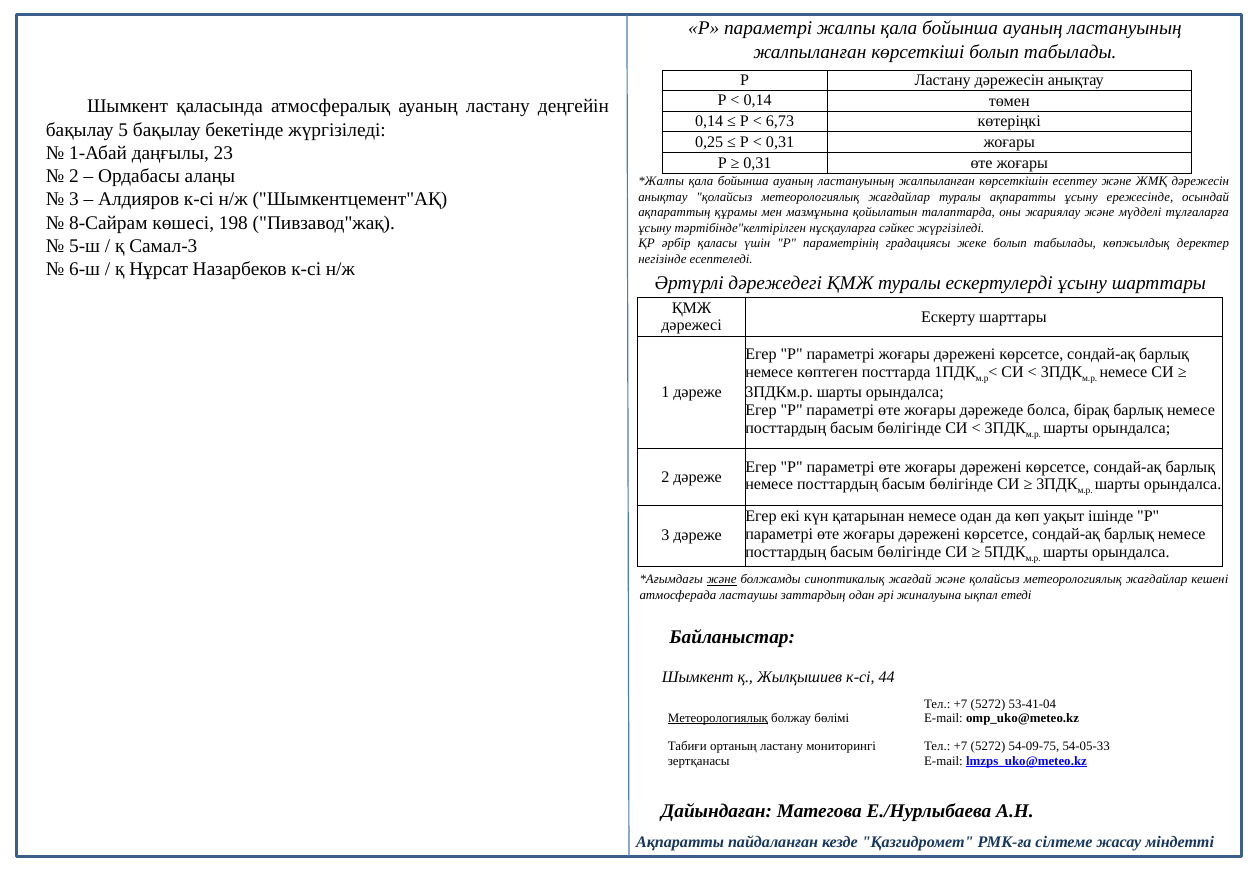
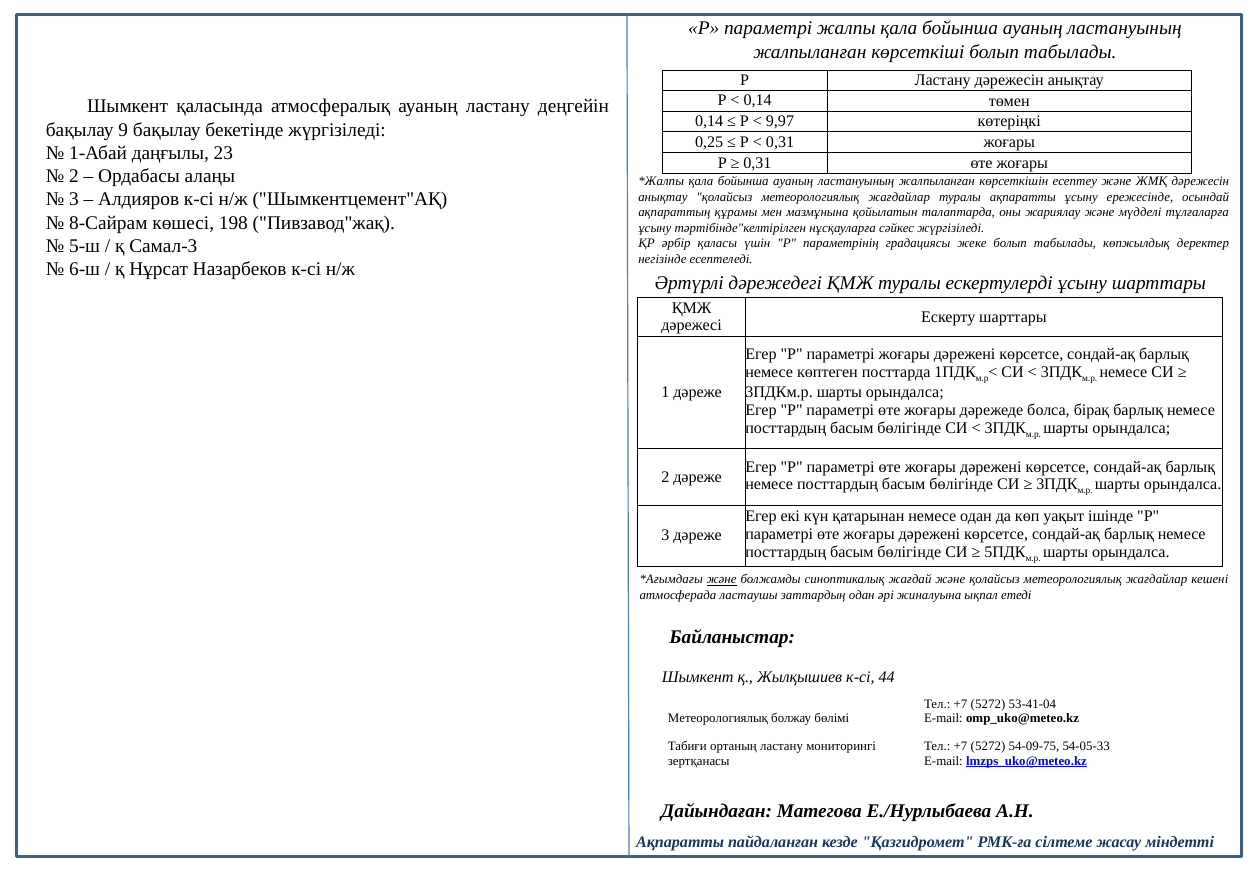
6,73: 6,73 -> 9,97 (780, 121)
5: 5 -> 9 (123, 130)
Метеорологиялық underline: present -> none (718, 718)
